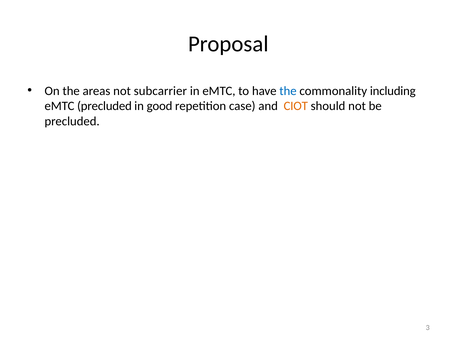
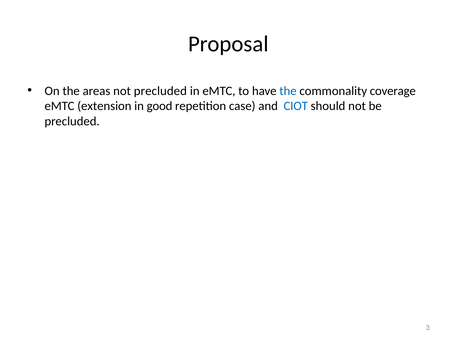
not subcarrier: subcarrier -> precluded (160, 91)
including: including -> coverage (393, 91)
eMTC precluded: precluded -> extension (104, 106)
CIOT colour: orange -> blue (296, 106)
